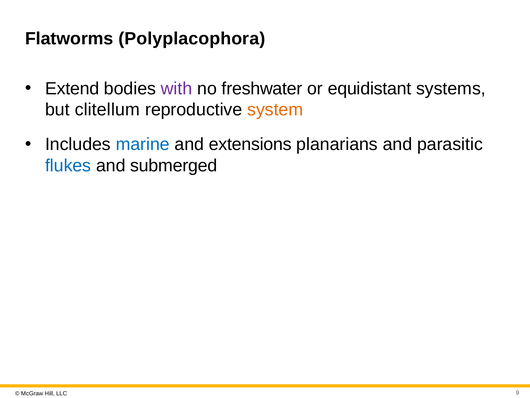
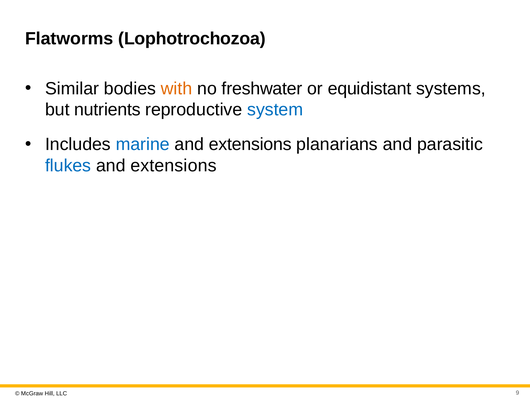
Polyplacophora: Polyplacophora -> Lophotrochozoa (192, 39)
Extend: Extend -> Similar (72, 88)
with colour: purple -> orange (177, 88)
clitellum: clitellum -> nutrients (107, 110)
system colour: orange -> blue (275, 110)
submerged: submerged -> extensions (174, 165)
